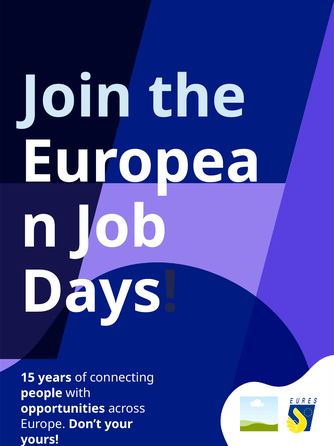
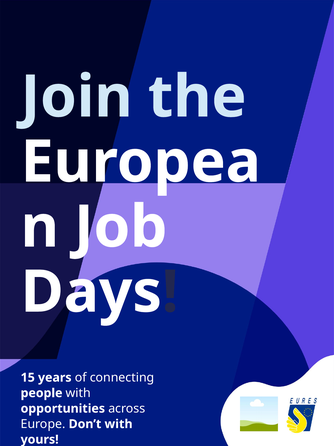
Don’t your: your -> with (119, 423)
